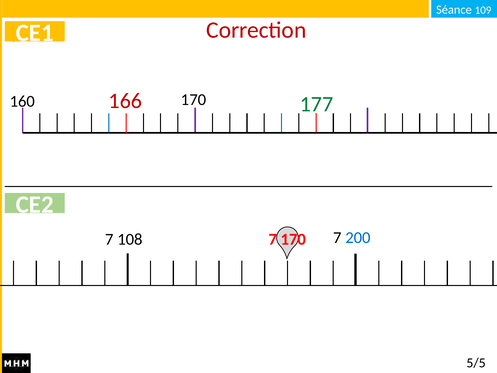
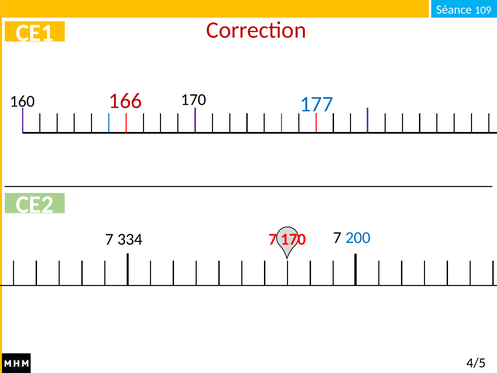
177 colour: green -> blue (316, 104)
108: 108 -> 334 (130, 239)
5/5: 5/5 -> 4/5 (476, 363)
